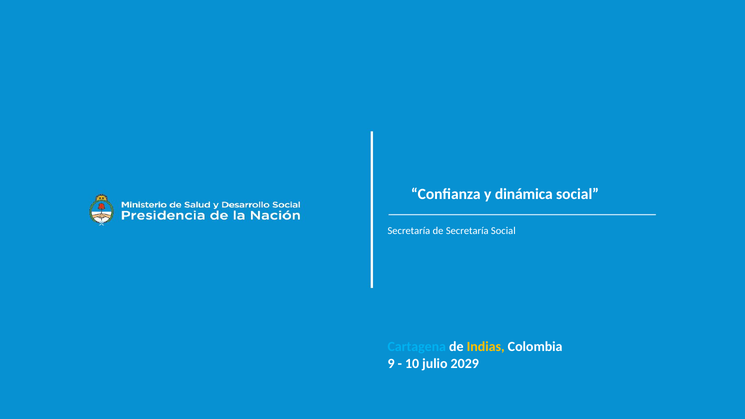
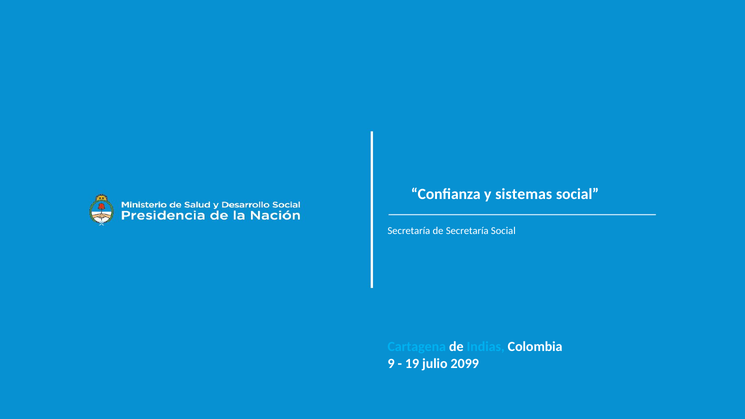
dinámica: dinámica -> sistemas (524, 194)
Indias colour: yellow -> light blue (486, 347)
10: 10 -> 19 (412, 364)
2029: 2029 -> 2099 (465, 364)
